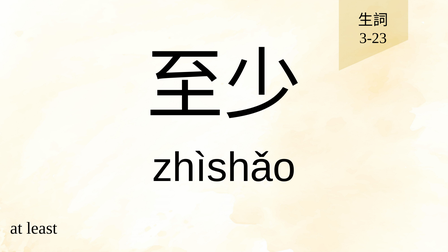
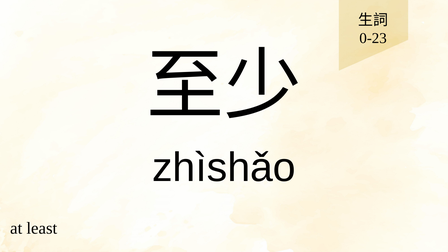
3-23: 3-23 -> 0-23 (373, 38)
